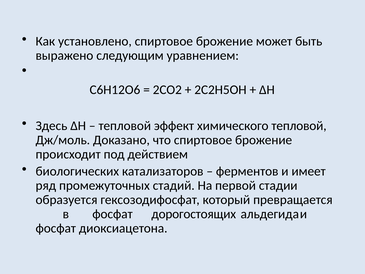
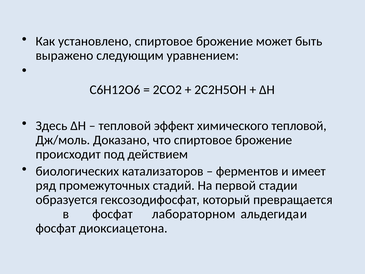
дорогостоящих: дорогостоящих -> лабораторном (194, 214)
